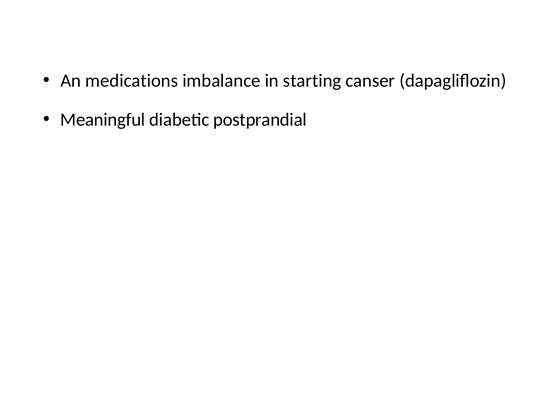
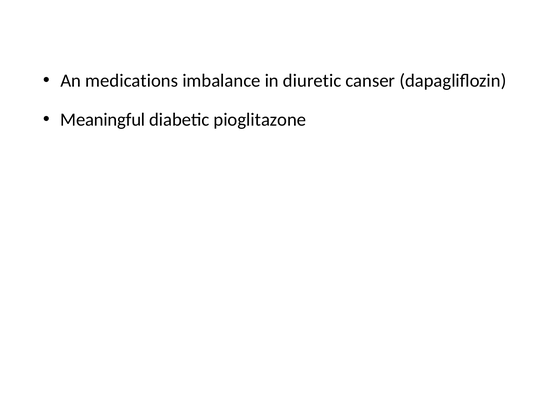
starting: starting -> diuretic (312, 81)
postprandial: postprandial -> pioglitazone (260, 120)
